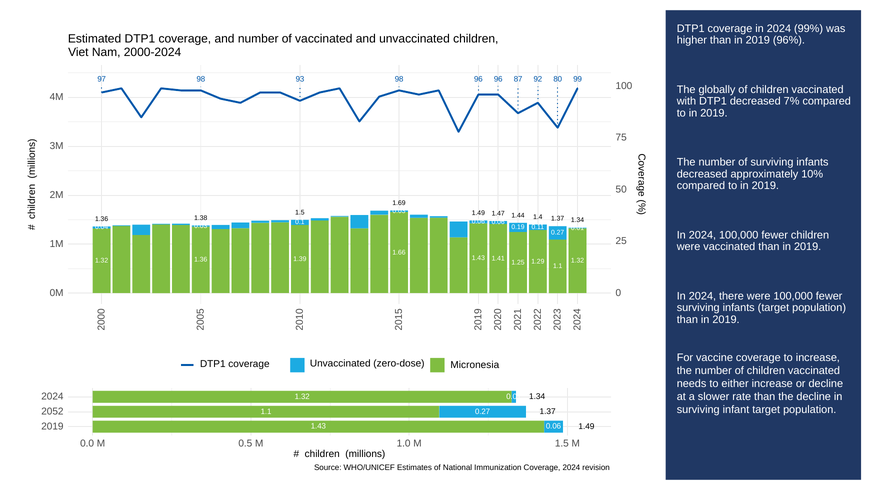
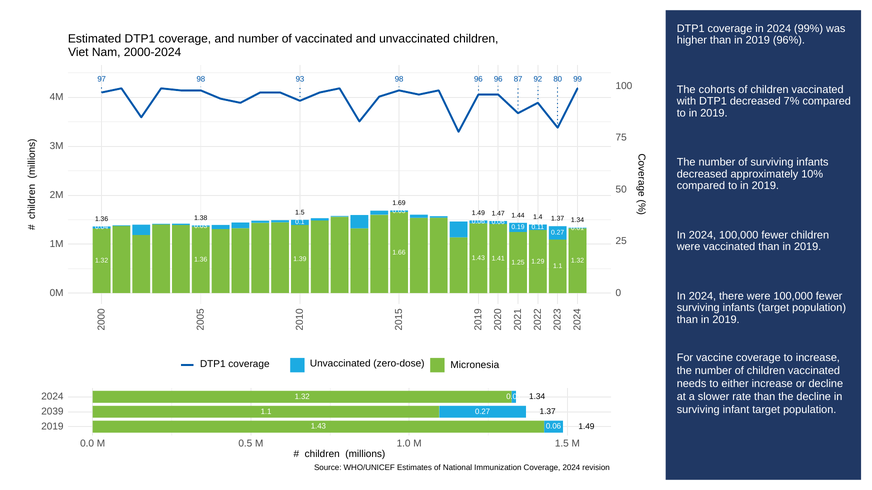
globally: globally -> cohorts (717, 90)
2052: 2052 -> 2039 (52, 412)
